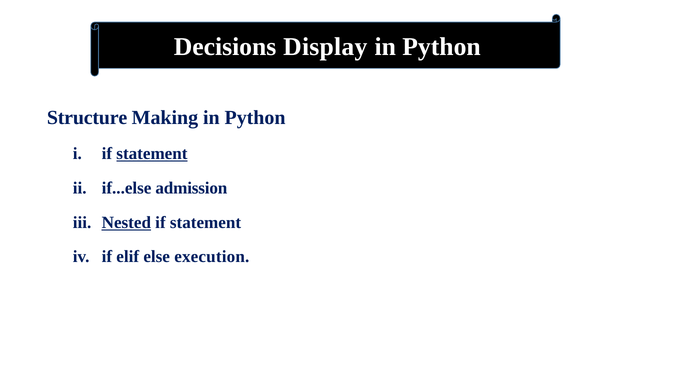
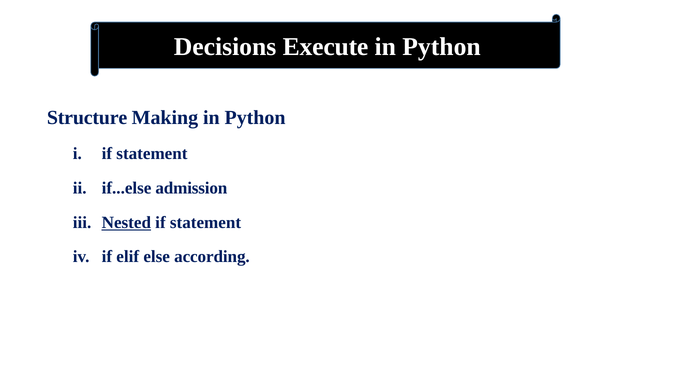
Display: Display -> Execute (326, 47)
statement underline: present -> none (152, 154)
execution: execution -> according (212, 257)
